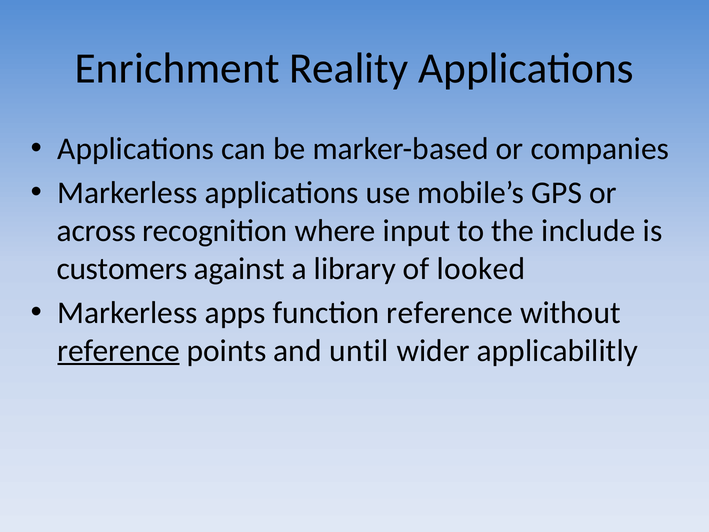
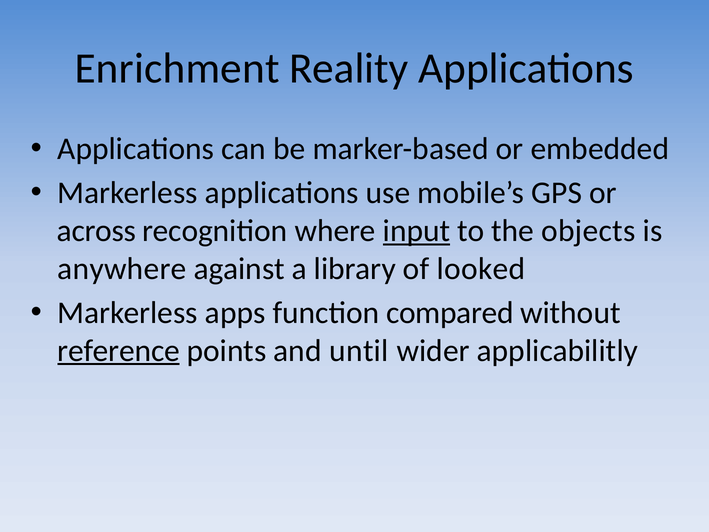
companies: companies -> embedded (600, 149)
input underline: none -> present (416, 231)
include: include -> objects (588, 231)
customers: customers -> anywhere (122, 269)
function reference: reference -> compared (450, 313)
